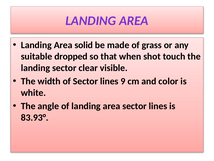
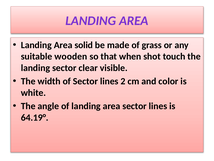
dropped: dropped -> wooden (71, 56)
9: 9 -> 2 (123, 81)
83.93°: 83.93° -> 64.19° (35, 117)
